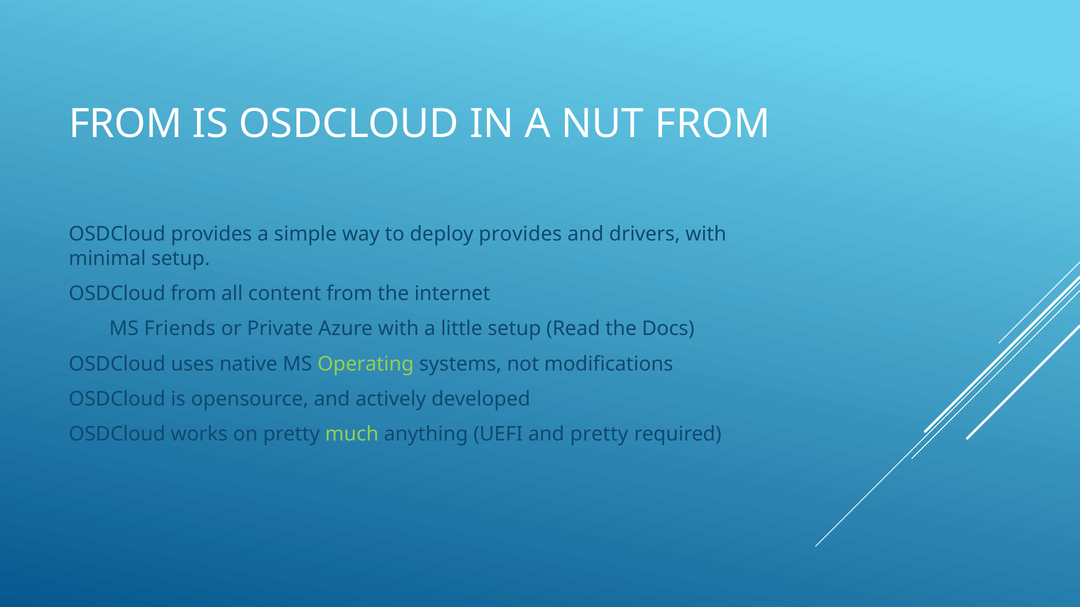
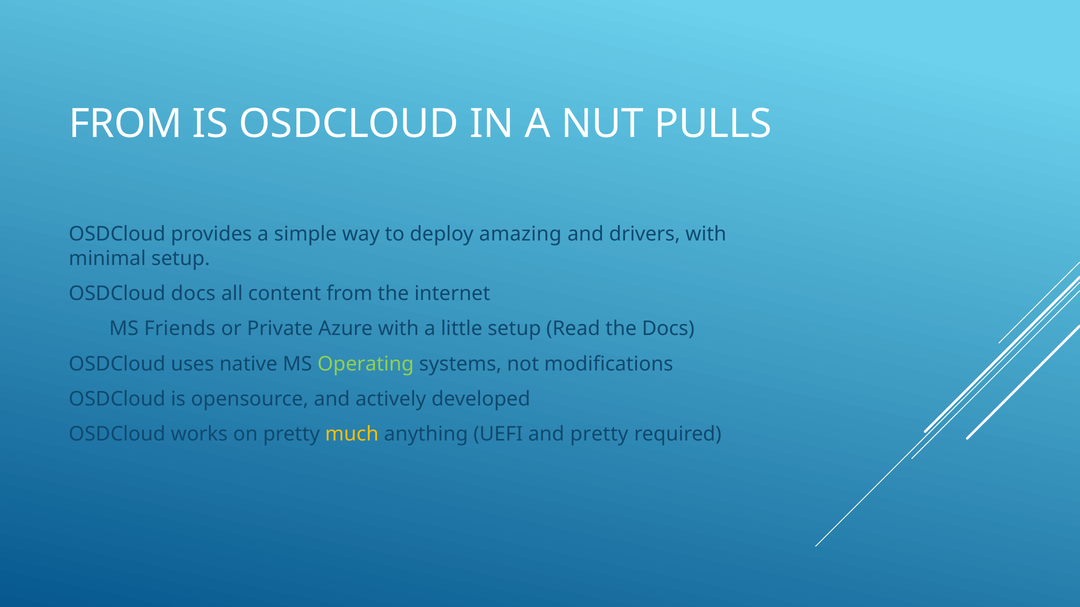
NUT FROM: FROM -> PULLS (713, 124)
deploy provides: provides -> amazing (520, 234)
OSDCloud from: from -> docs (193, 294)
much colour: light green -> yellow (352, 434)
